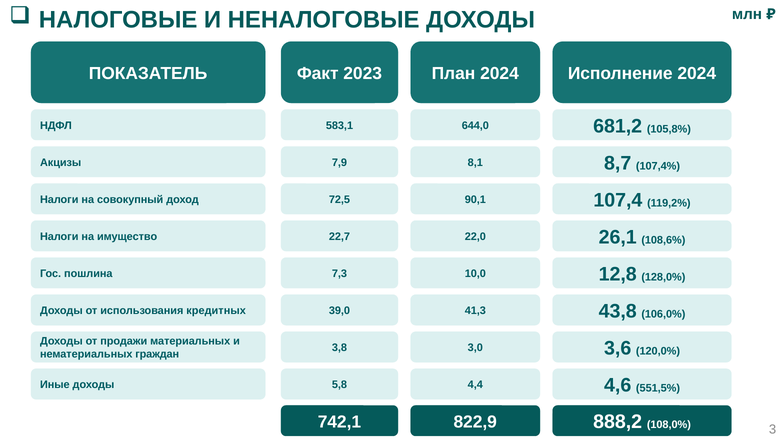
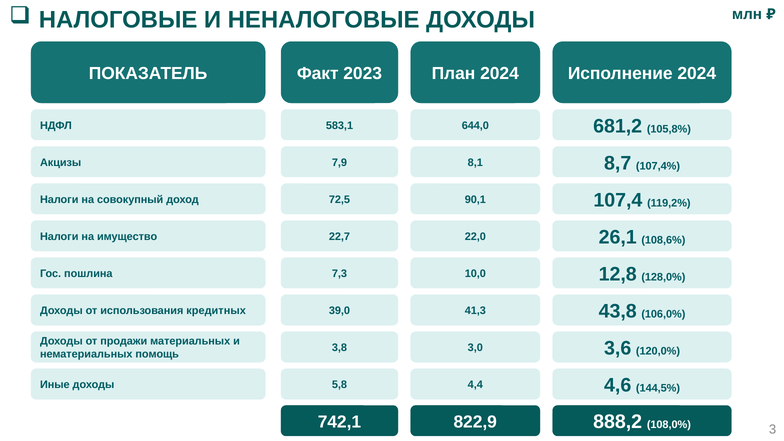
граждан: граждан -> помощь (157, 354)
551,5%: 551,5% -> 144,5% (658, 388)
